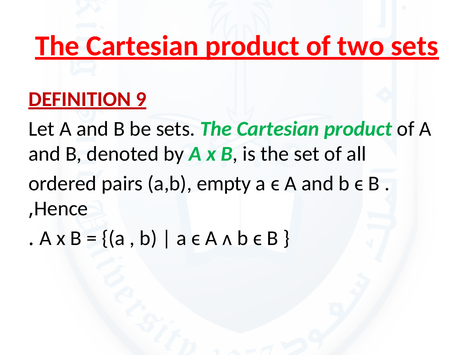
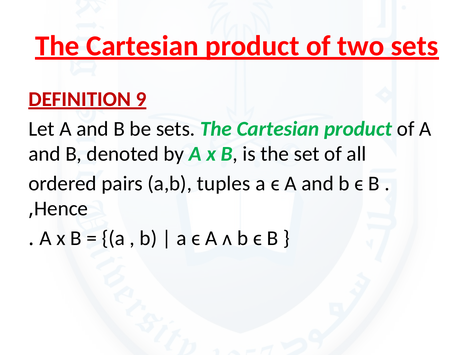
empty: empty -> tuples (224, 184)
